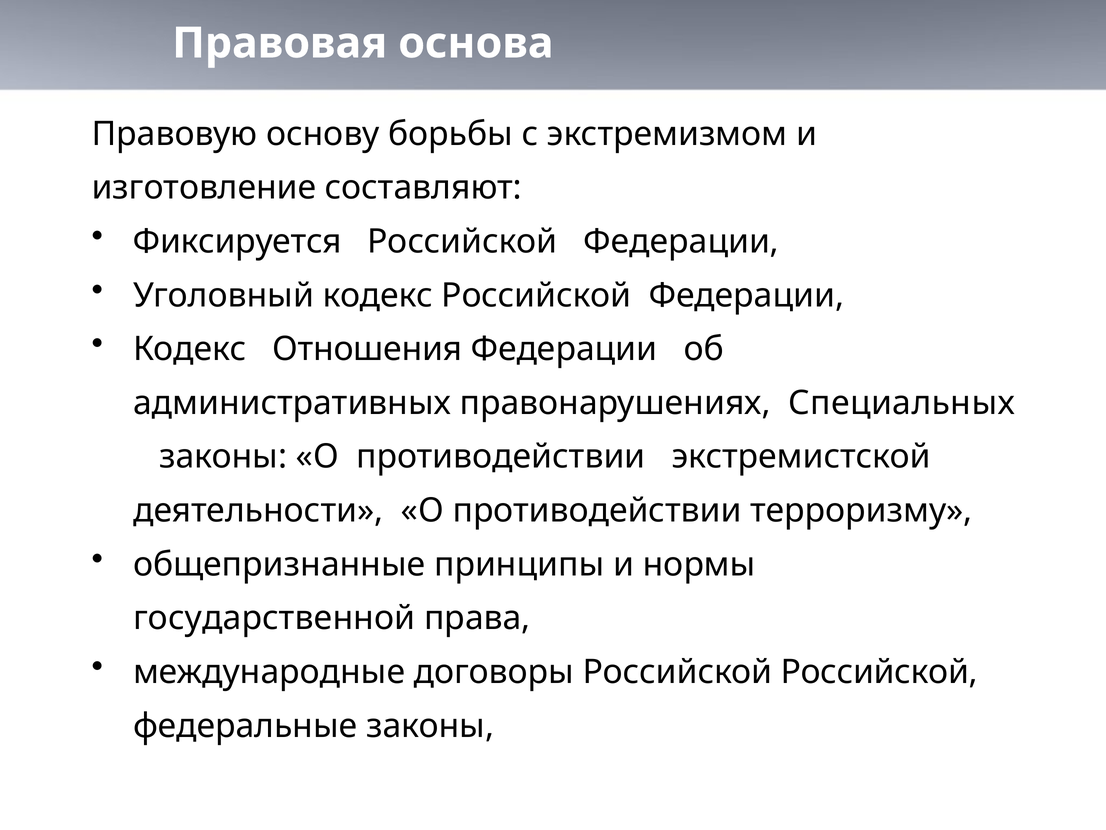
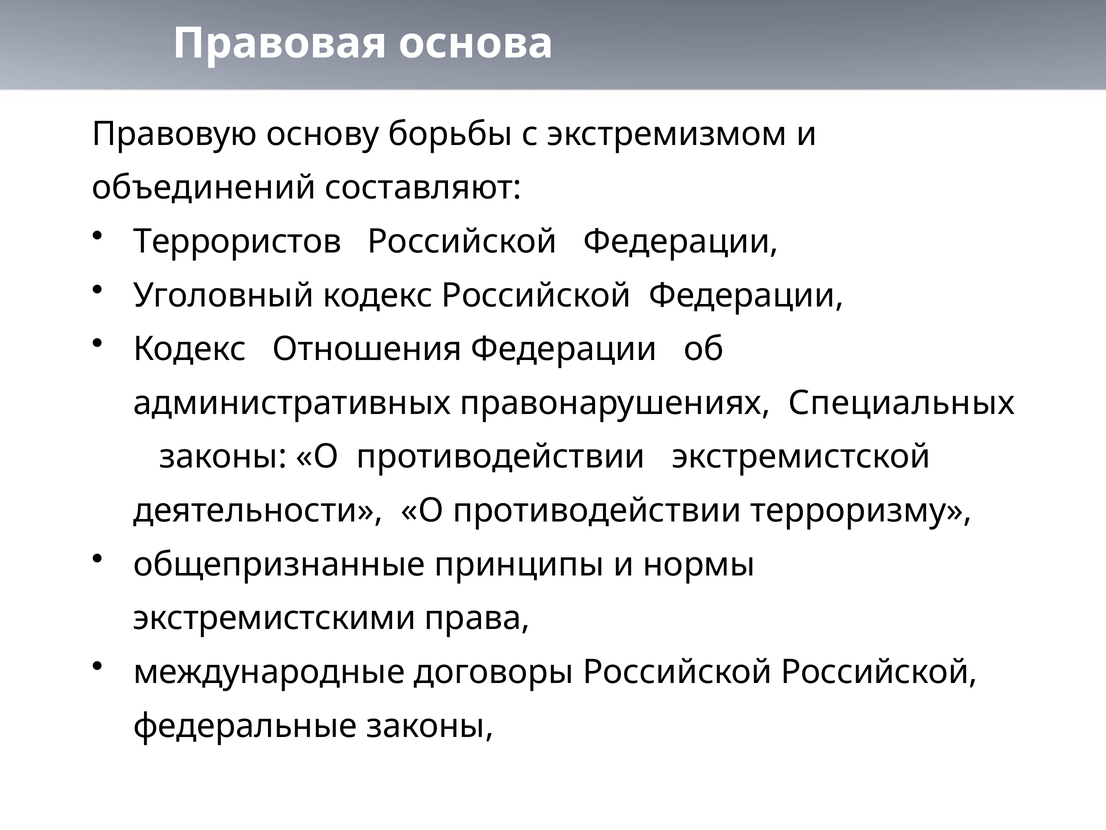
изготовление: изготовление -> объединений (204, 188)
Фиксируется: Фиксируется -> Террористов (237, 241)
государственной: государственной -> экстремистскими (274, 618)
